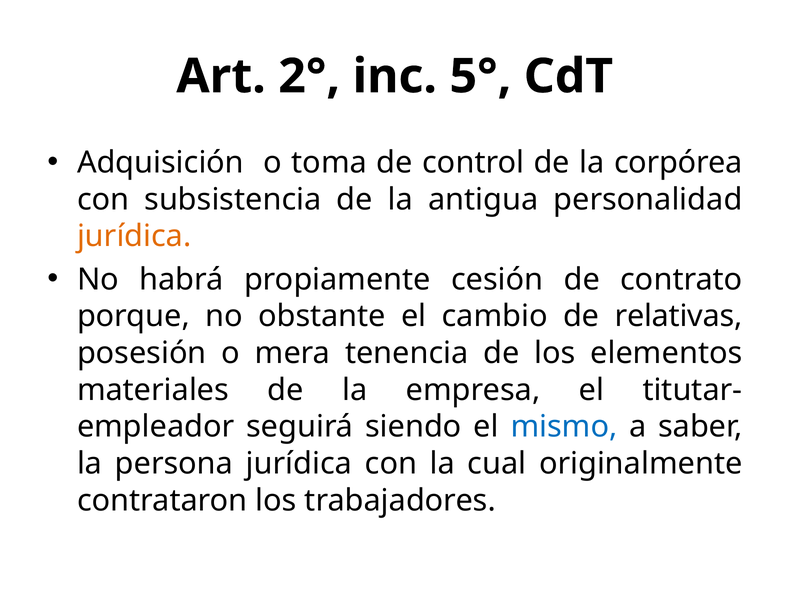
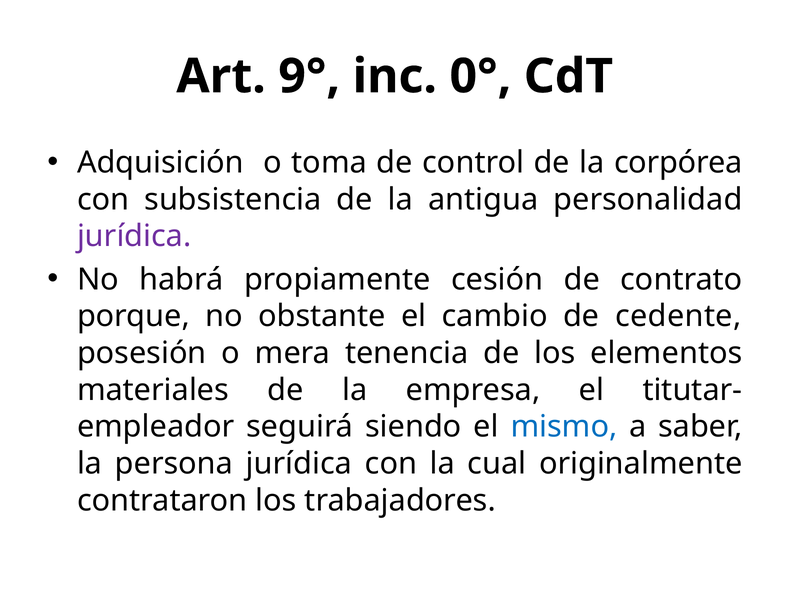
2°: 2° -> 9° (309, 76)
5°: 5° -> 0° (480, 76)
jurídica colour: orange -> purple (134, 237)
relativas: relativas -> cedente (678, 316)
